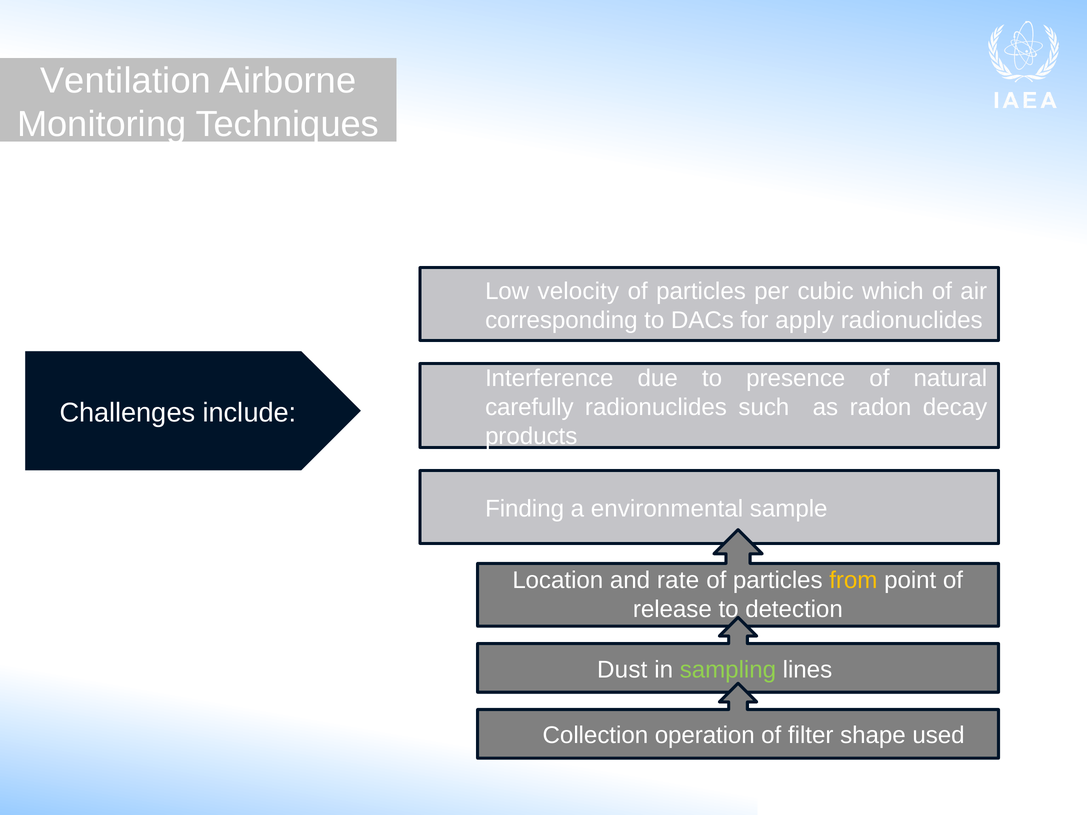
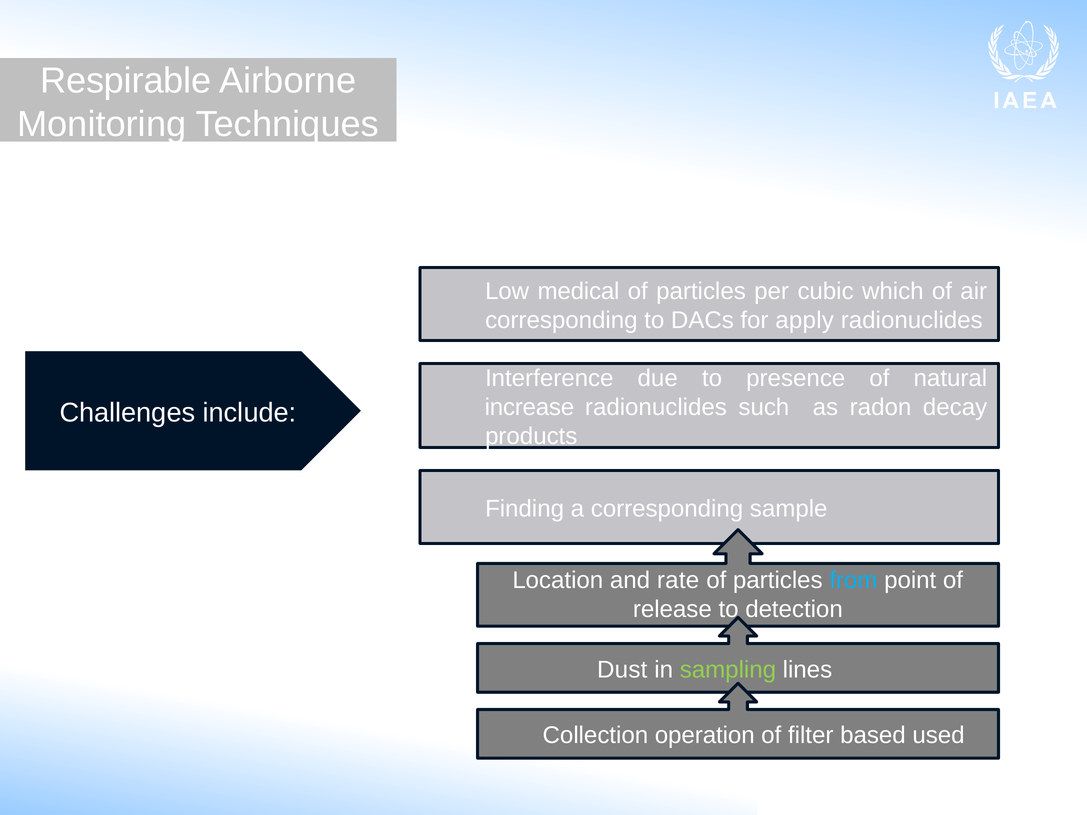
Ventilation: Ventilation -> Respirable (126, 81)
velocity: velocity -> medical (578, 291)
carefully: carefully -> increase (529, 407)
a environmental: environmental -> corresponding (667, 509)
from colour: yellow -> light blue (853, 580)
shape: shape -> based (873, 736)
